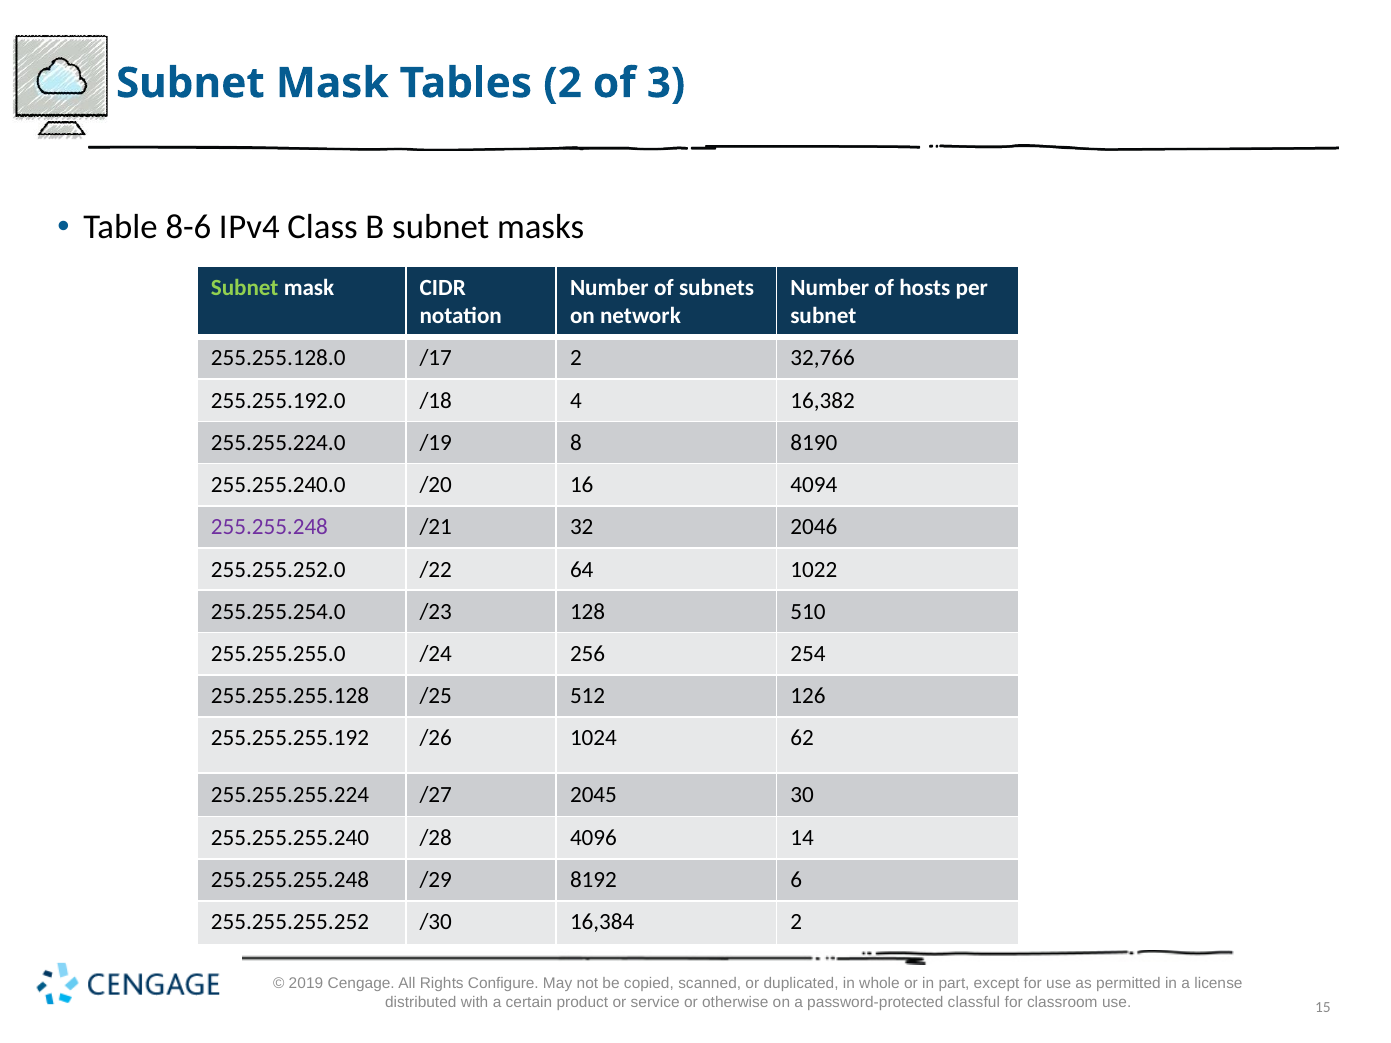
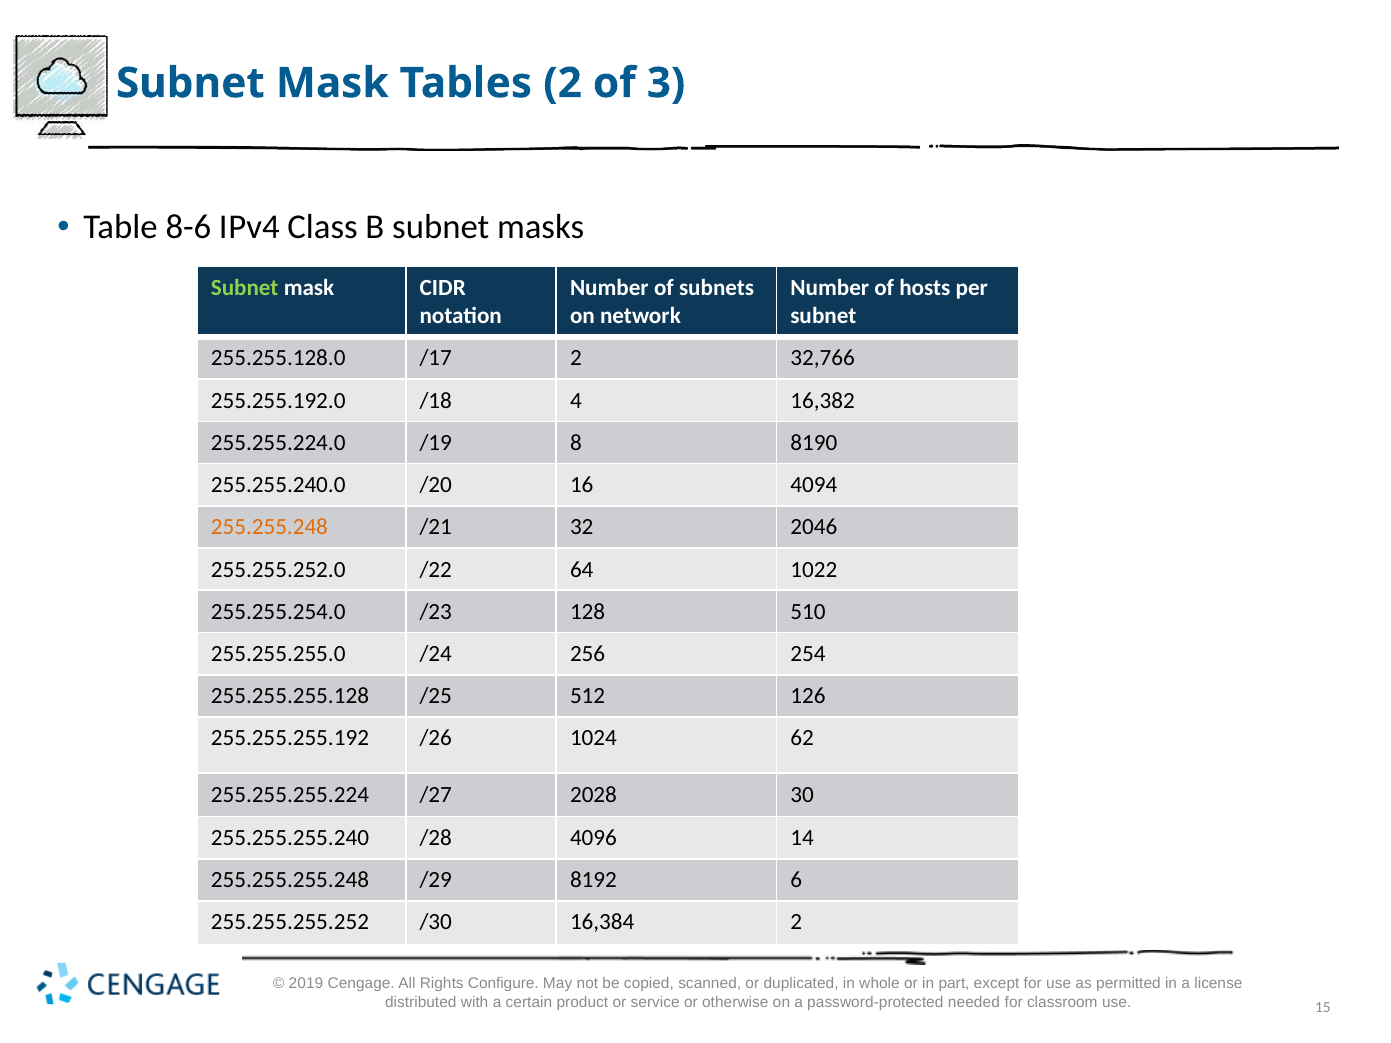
255.255.248 colour: purple -> orange (269, 527)
2045: 2045 -> 2028 (593, 795)
classful: classful -> needed (974, 1003)
